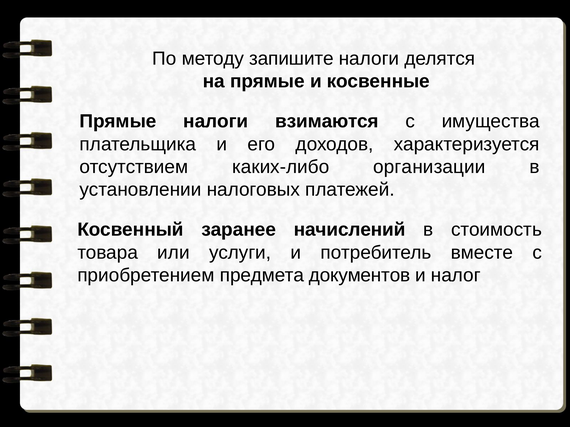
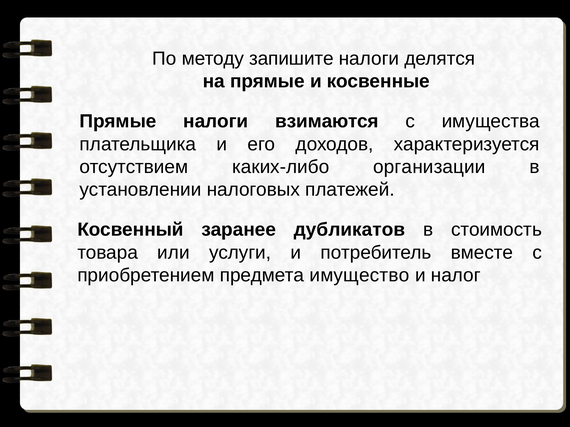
начислений: начислений -> дубликатов (350, 230)
документов: документов -> имущество (359, 276)
